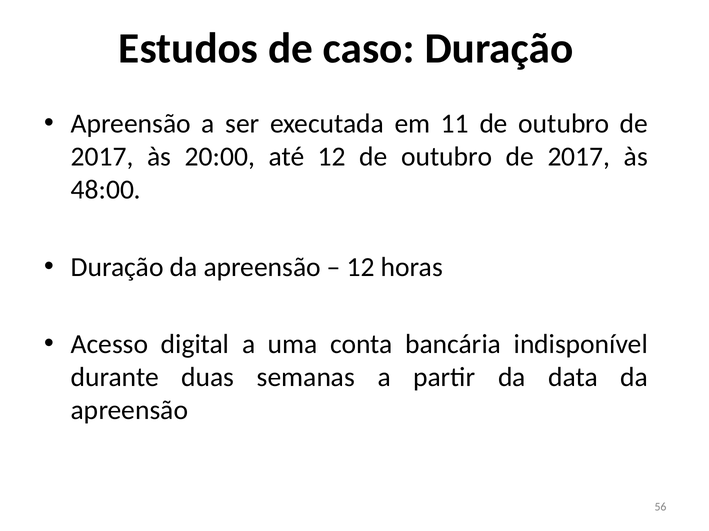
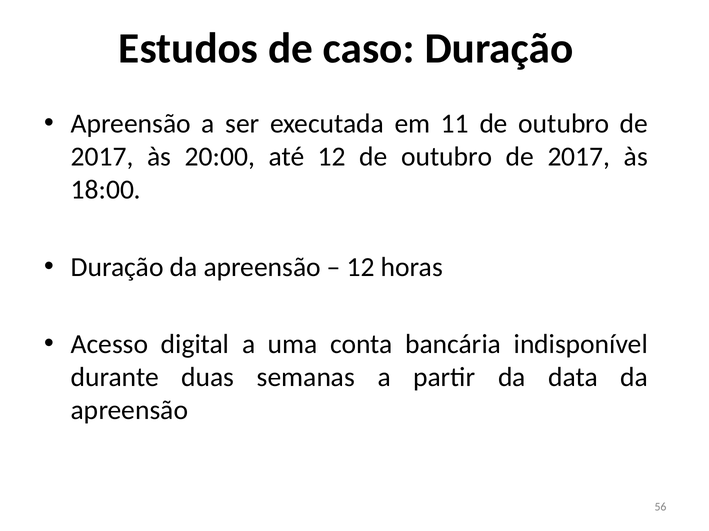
48:00: 48:00 -> 18:00 (106, 190)
